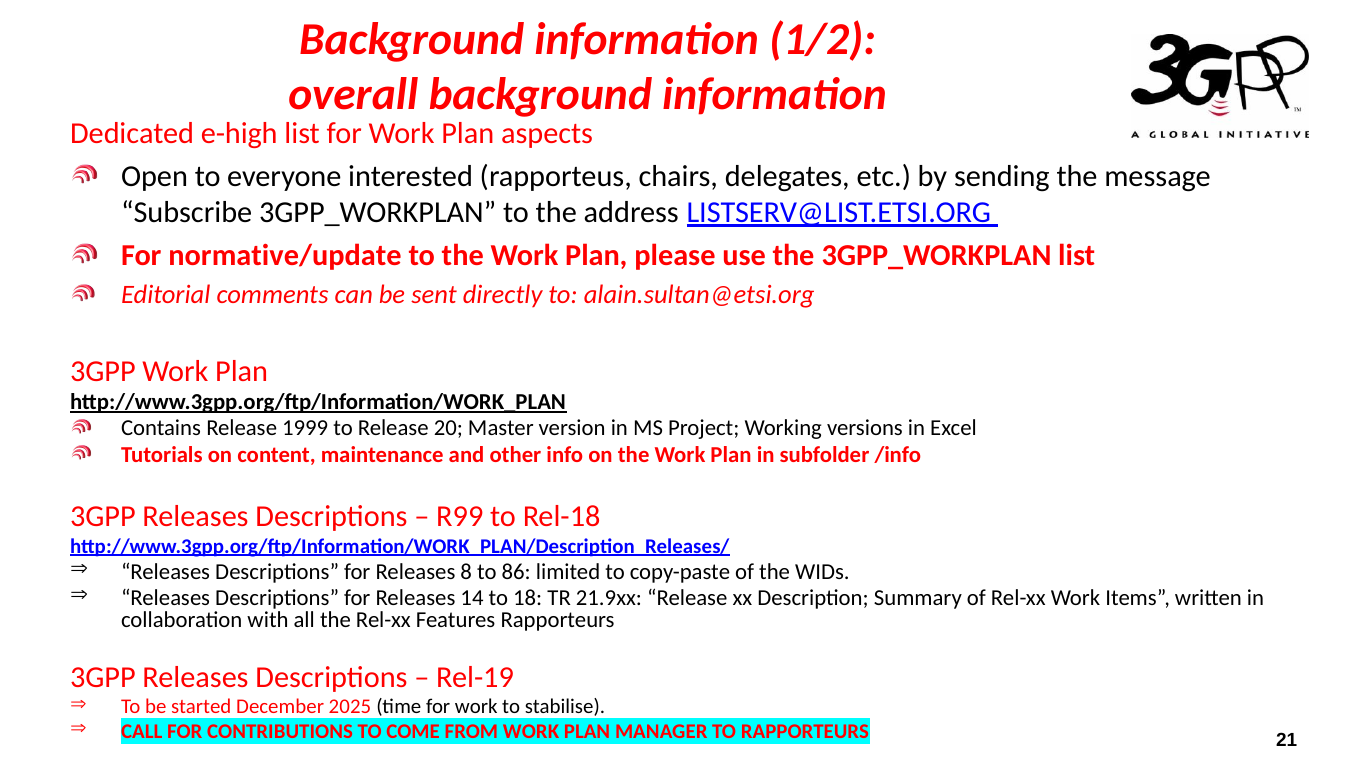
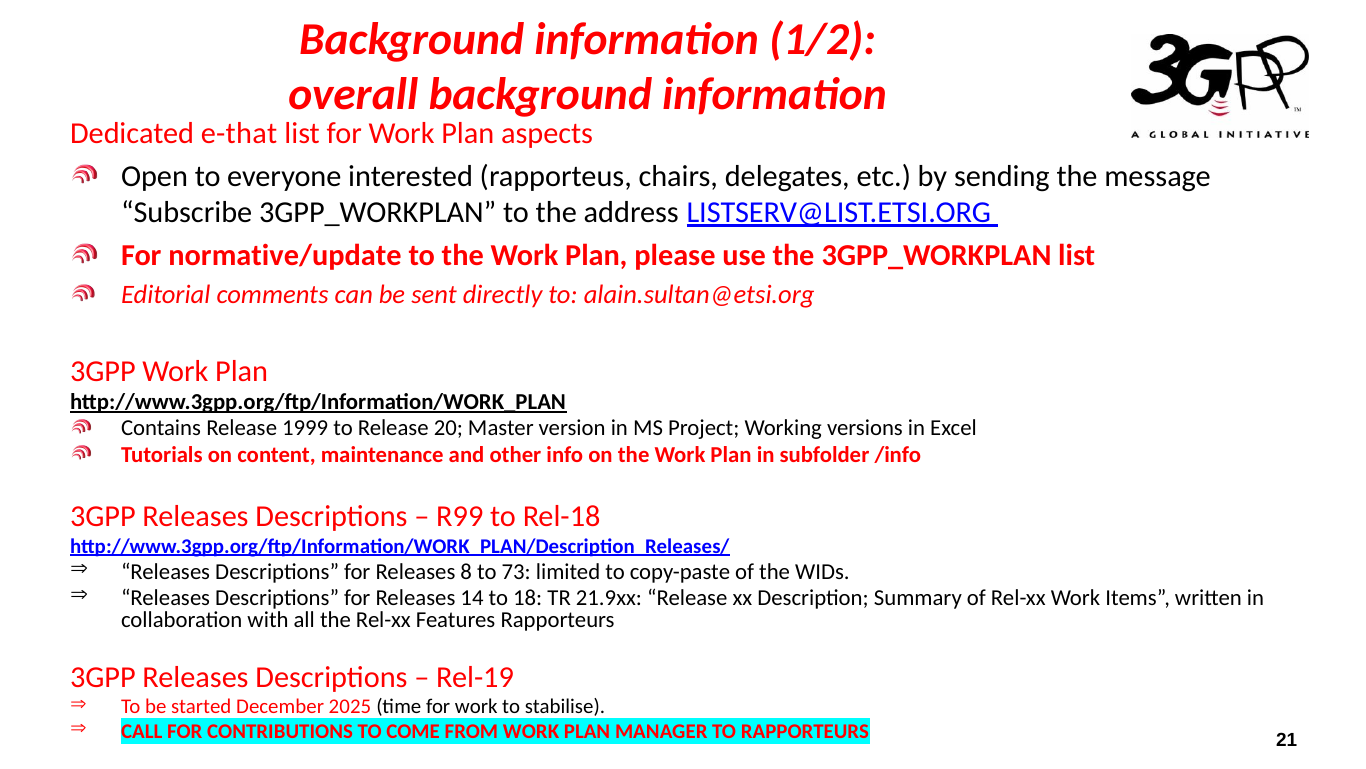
e-high: e-high -> e-that (239, 134)
86: 86 -> 73 (516, 571)
